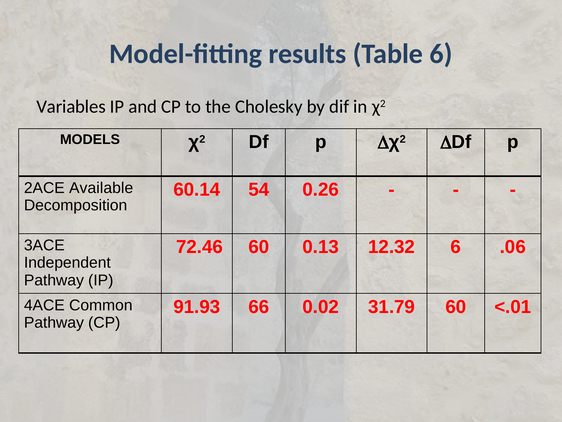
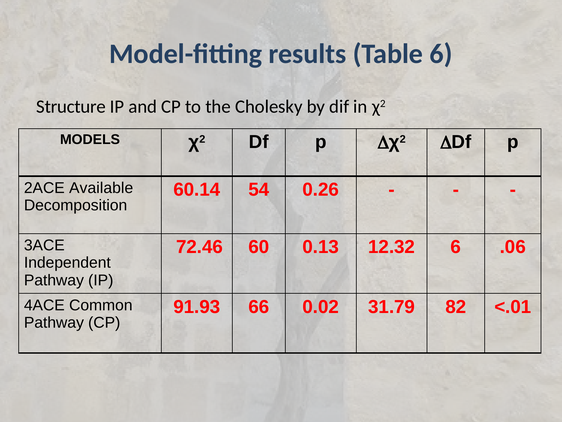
Variables: Variables -> Structure (71, 107)
31.79 60: 60 -> 82 (456, 307)
